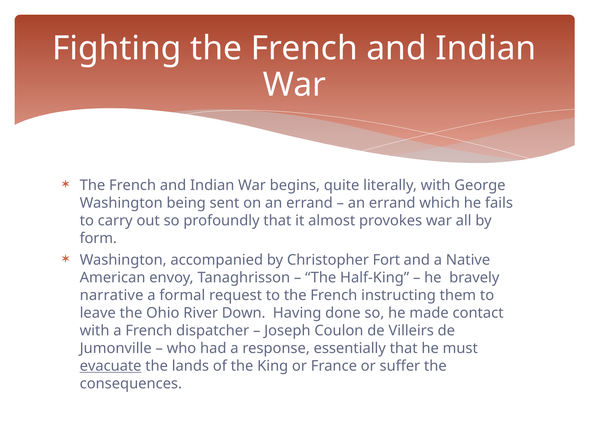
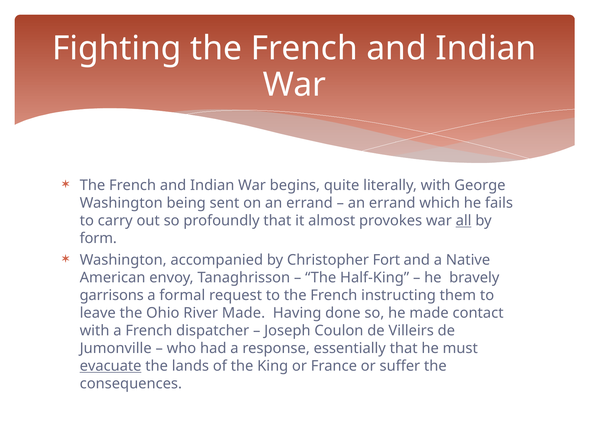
all underline: none -> present (464, 220)
narrative: narrative -> garrisons (112, 295)
River Down: Down -> Made (244, 313)
